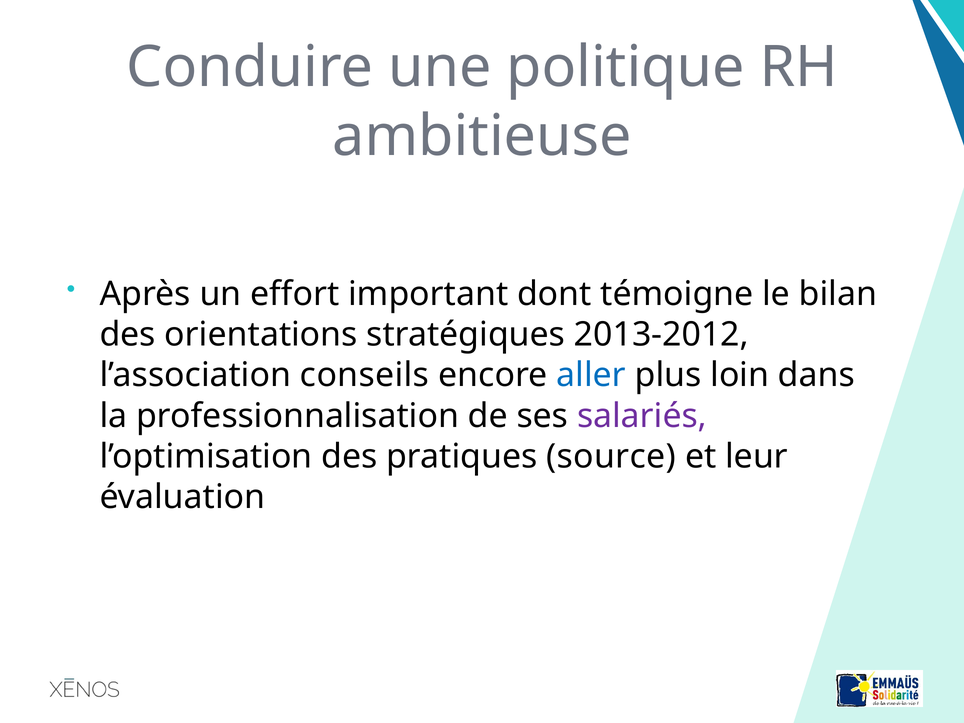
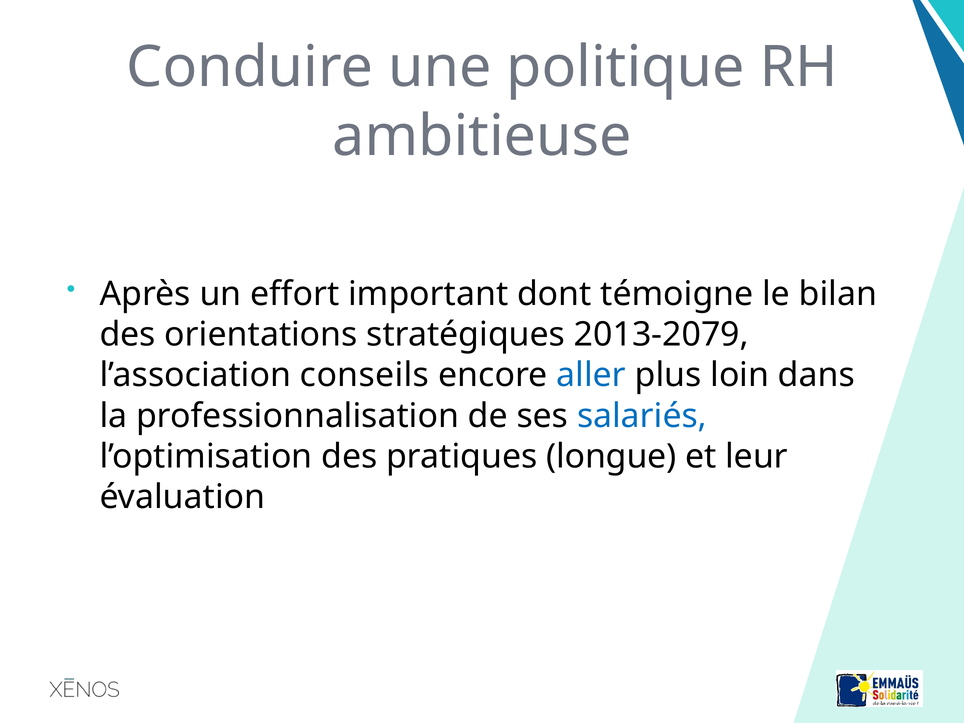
2013-2012: 2013-2012 -> 2013-2079 (661, 335)
salariés colour: purple -> blue (642, 416)
source: source -> longue (611, 457)
